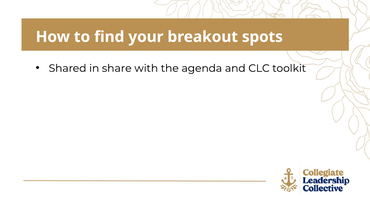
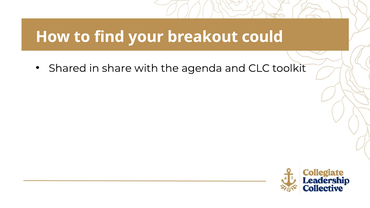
spots: spots -> could (262, 37)
